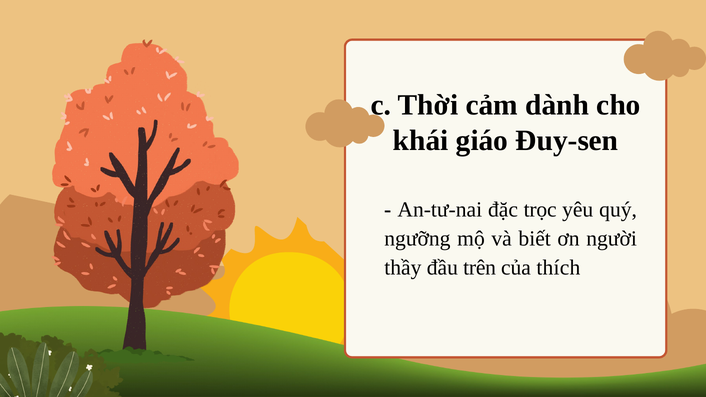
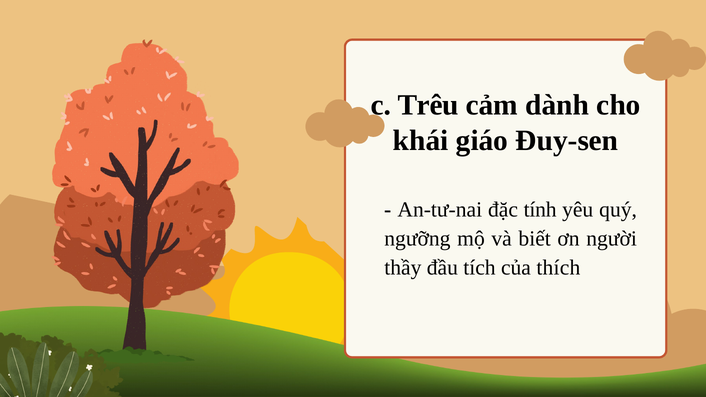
Thời: Thời -> Trêu (428, 105)
trọc: trọc -> tính (540, 210)
trên: trên -> tích (479, 268)
